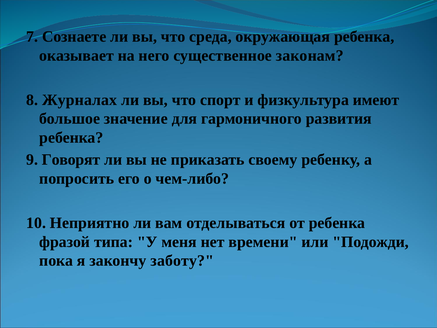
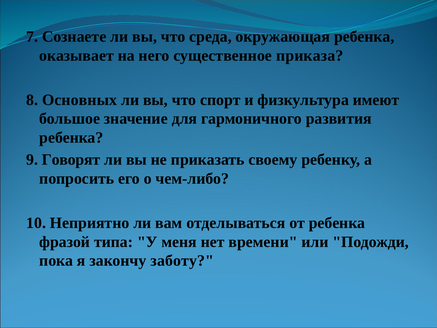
законам: законам -> приказа (310, 56)
Журналах: Журналах -> Основных (80, 100)
